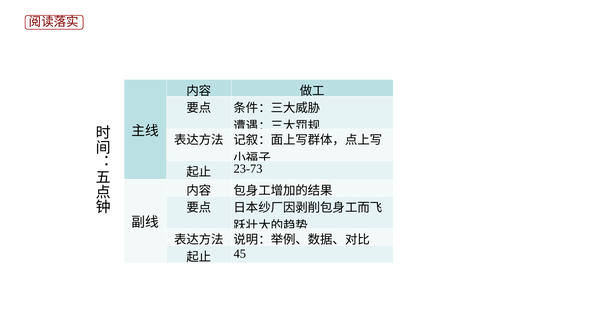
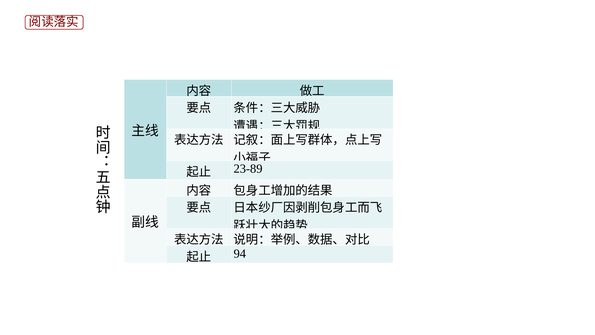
23-73: 23-73 -> 23-89 (248, 169)
45: 45 -> 94 (240, 253)
